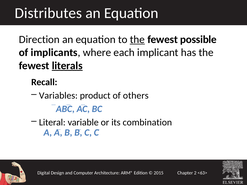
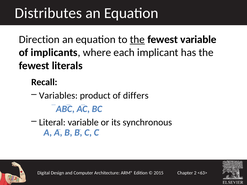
fewest possible: possible -> variable (198, 39)
literals underline: present -> none (67, 66)
others: others -> differs (136, 96)
combination: combination -> synchronous (147, 123)
